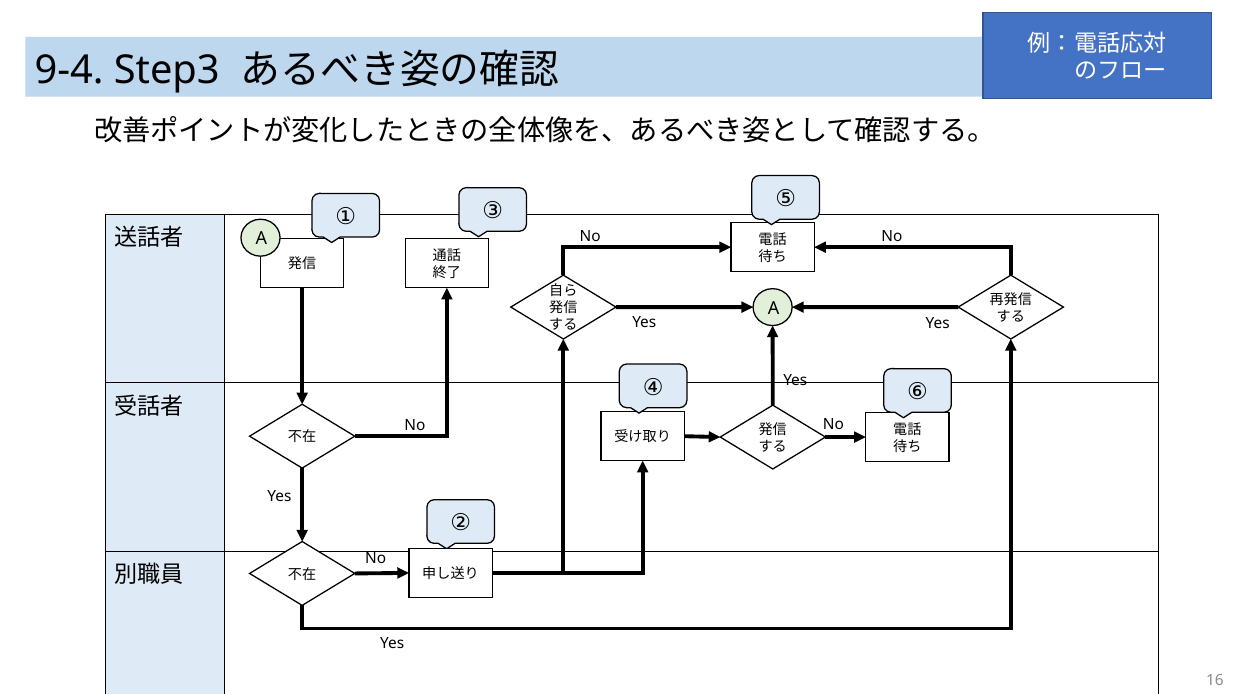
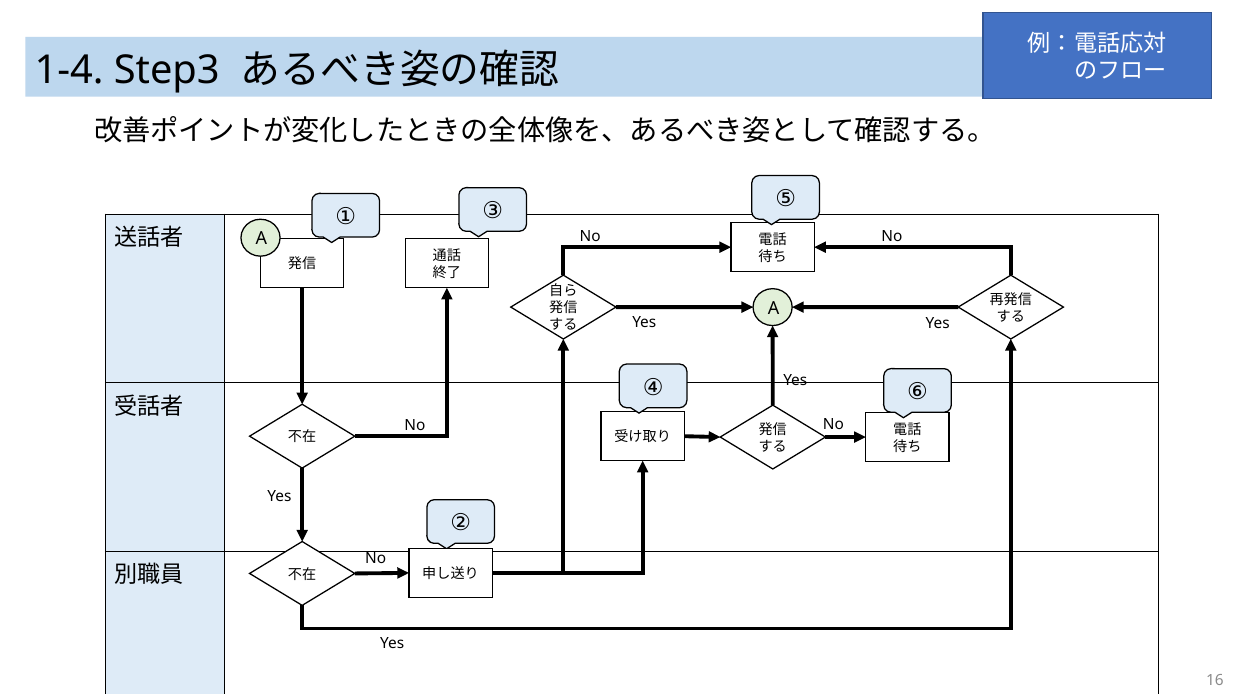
9-4: 9-4 -> 1-4 (69, 70)
